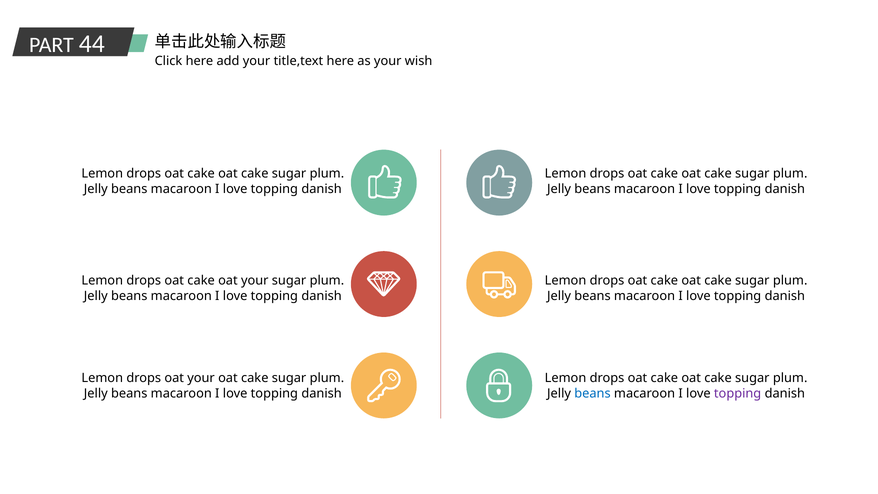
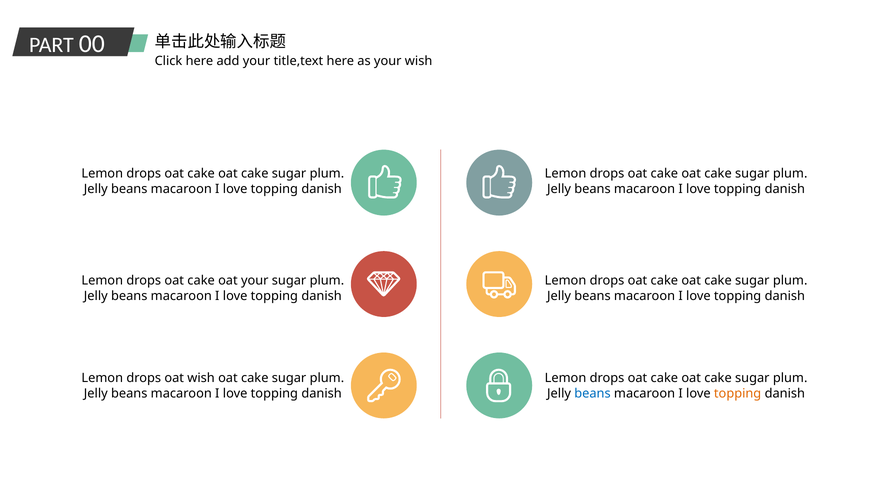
44: 44 -> 00 (92, 44)
drops oat your: your -> wish (201, 378)
topping colour: purple -> orange (738, 393)
